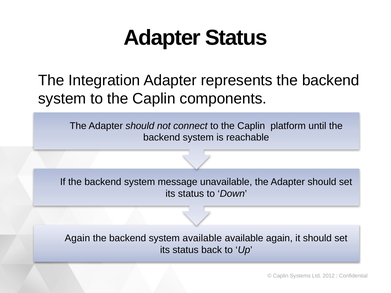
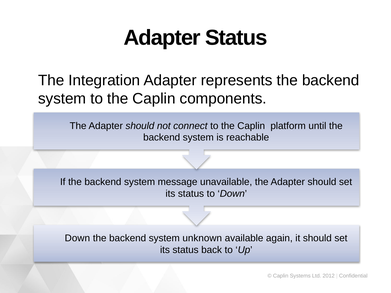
Again: Again -> Down (77, 238)
system available: available -> unknown (202, 238)
